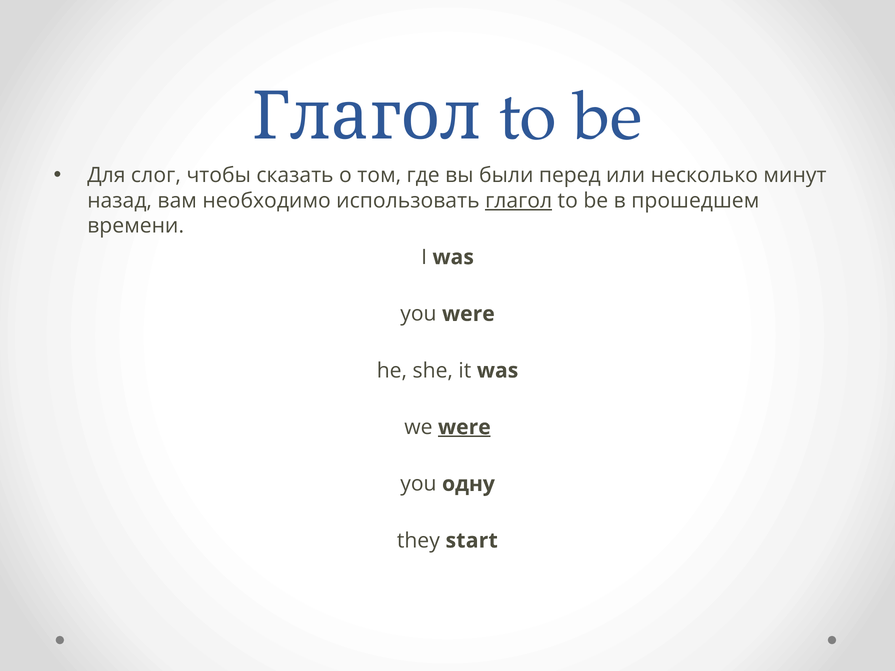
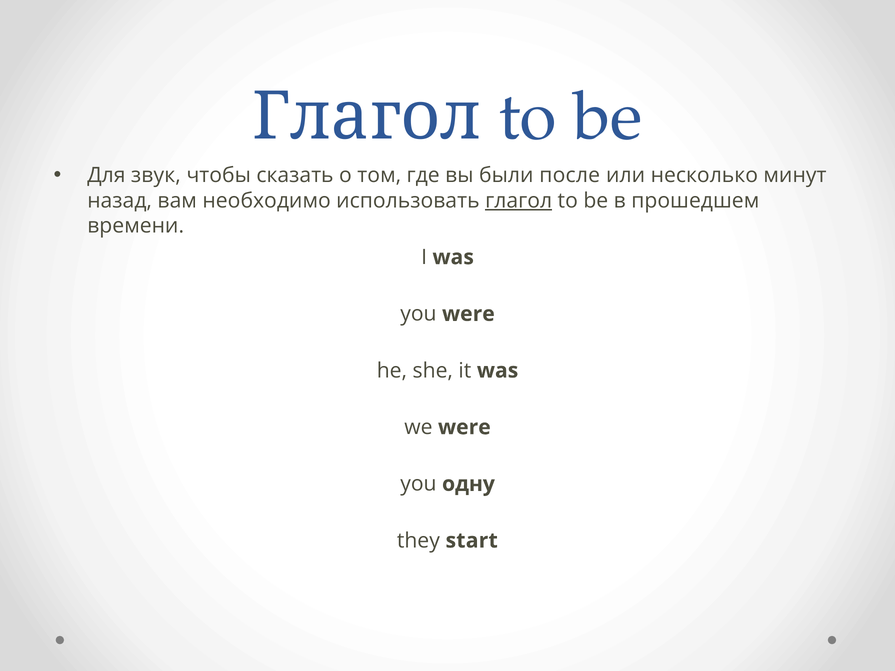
слог: слог -> звук (156, 175)
перед: перед -> после (570, 175)
were underline: present -> none (464, 427)
